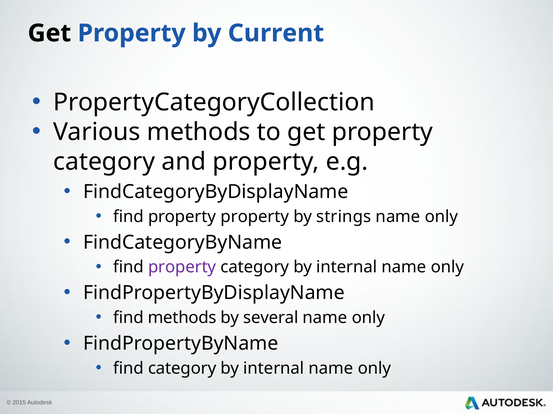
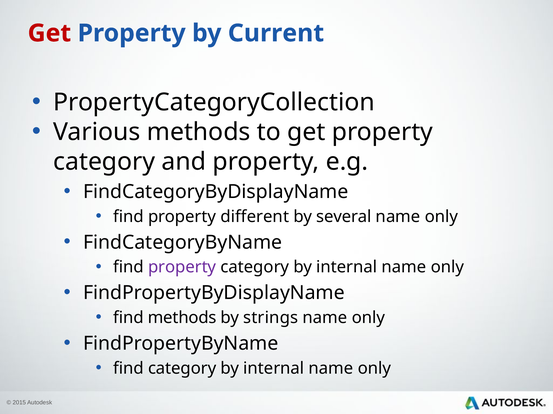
Get colour: black -> red (49, 33)
property property: property -> different (255, 217)
strings: strings -> several (344, 217)
several: several -> strings (271, 318)
